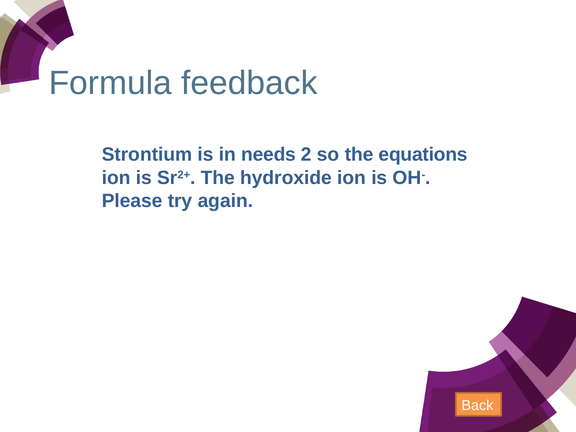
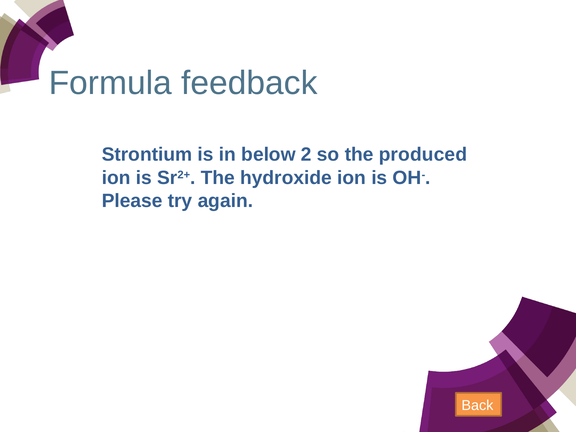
needs: needs -> below (268, 155)
the equations: equations -> produced (423, 155)
